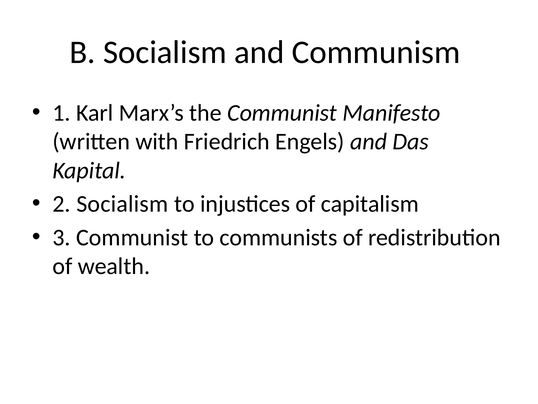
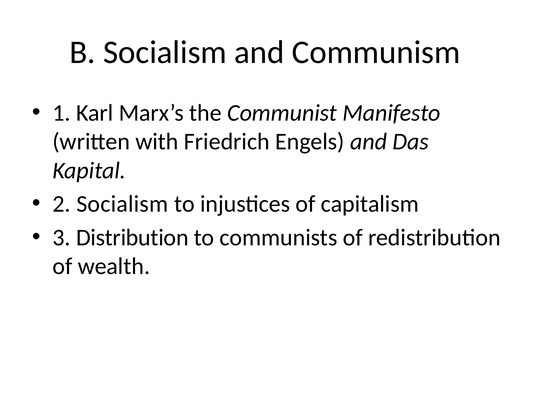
3 Communist: Communist -> Distribution (132, 237)
